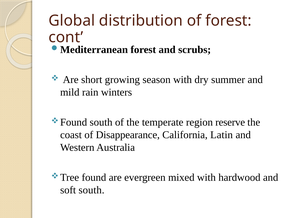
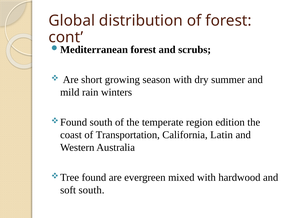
reserve: reserve -> edition (230, 122)
Disappearance: Disappearance -> Transportation (128, 135)
